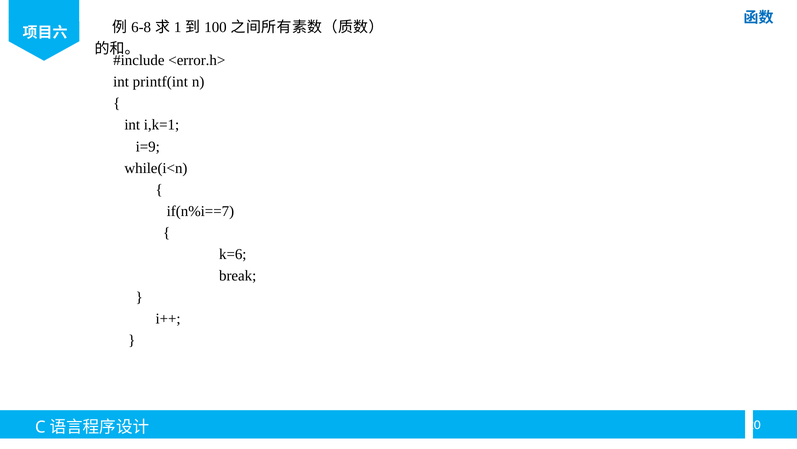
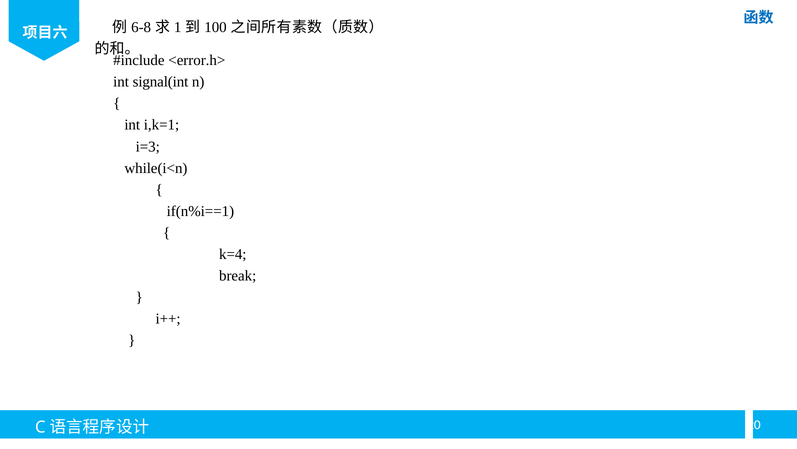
printf(int: printf(int -> signal(int (160, 82)
i=9: i=9 -> i=3 (148, 146)
if(n%i==7: if(n%i==7 -> if(n%i==1 (200, 211)
k=6: k=6 -> k=4 (233, 254)
